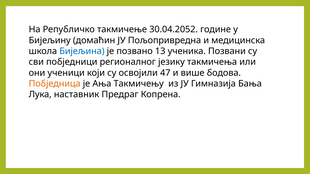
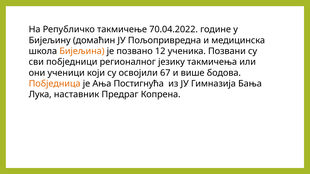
30.04.2052: 30.04.2052 -> 70.04.2022 (174, 30)
Бијељина colour: blue -> orange (82, 51)
13: 13 -> 12 (160, 51)
47: 47 -> 67 (165, 73)
Такмичењу: Такмичењу -> Постигнућа (139, 84)
